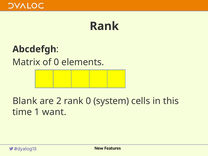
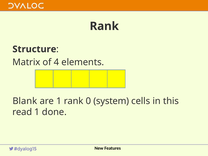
Abcdefgh: Abcdefgh -> Structure (34, 49)
of 0: 0 -> 4 (56, 62)
are 2: 2 -> 1 (59, 101)
time: time -> read (22, 112)
want: want -> done (54, 112)
